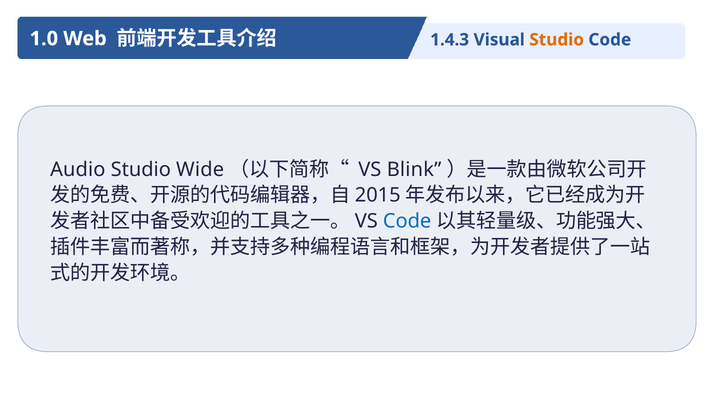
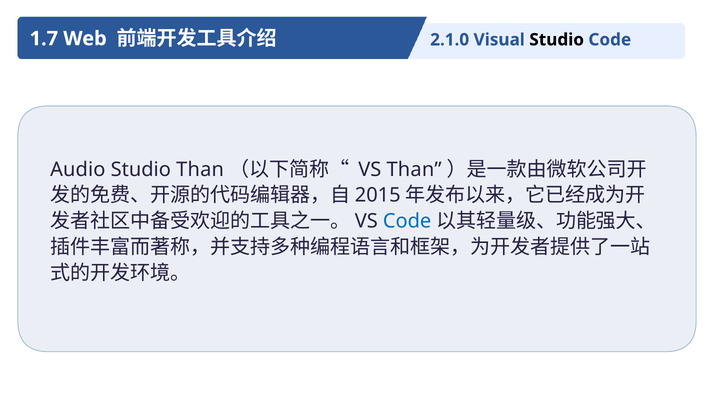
1.0: 1.0 -> 1.7 (44, 39)
1.4.3: 1.4.3 -> 2.1.0 (450, 40)
Studio colour: orange -> black (557, 40)
Studio Wide: Wide -> Than (200, 169)
VS Blink: Blink -> Than (414, 169)
